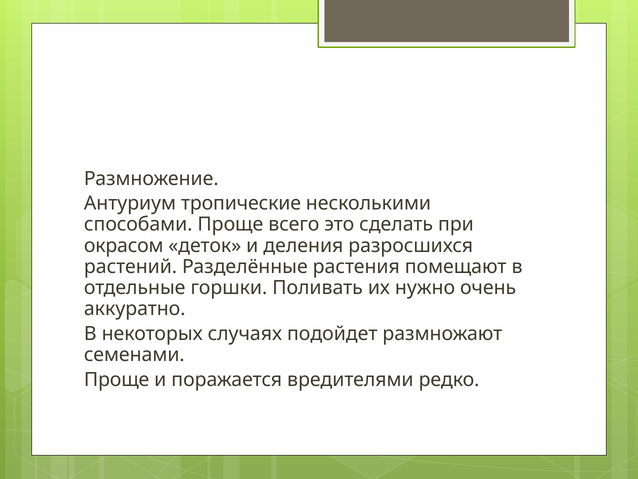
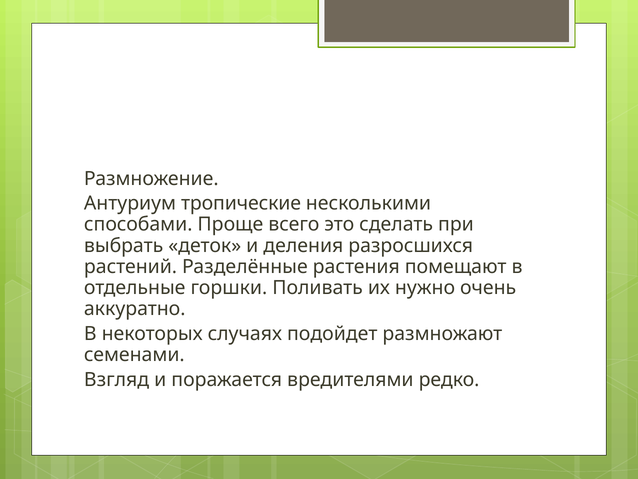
окрасом: окрасом -> выбрать (124, 245)
Проще: Проще -> Взгляд (117, 379)
